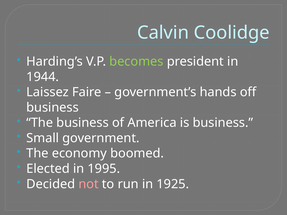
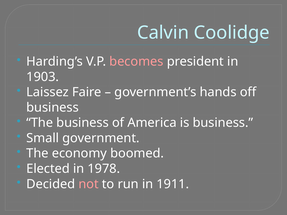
becomes colour: light green -> pink (136, 62)
1944: 1944 -> 1903 (43, 77)
1995: 1995 -> 1978 (104, 169)
1925: 1925 -> 1911 (173, 184)
